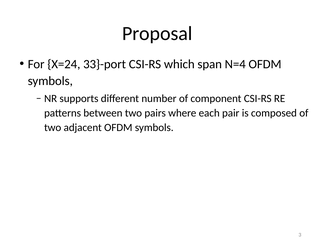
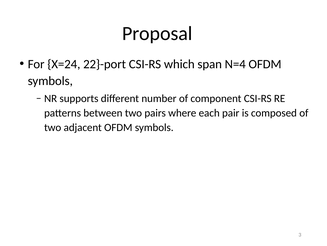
33}-port: 33}-port -> 22}-port (105, 64)
